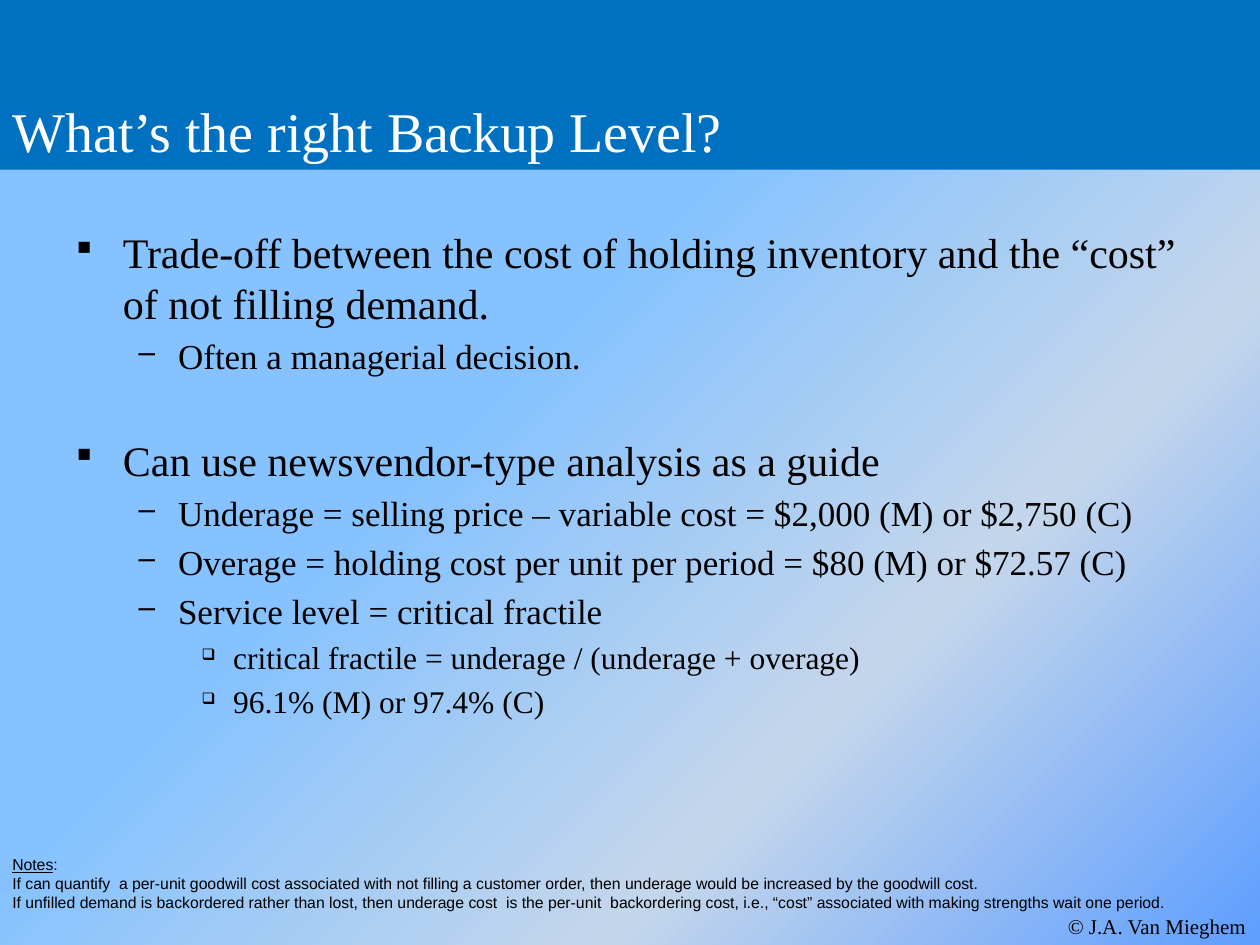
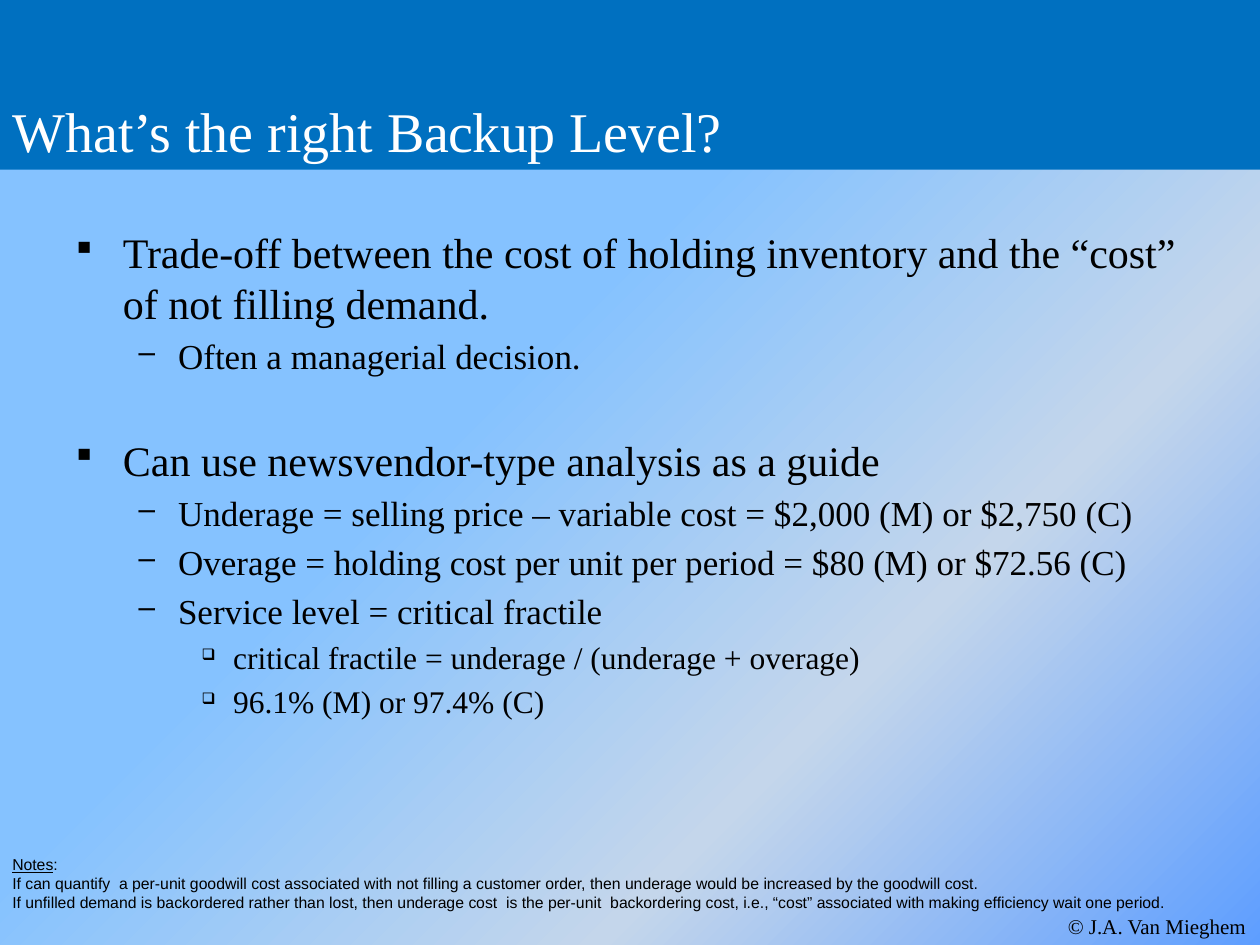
$72.57: $72.57 -> $72.56 (1023, 564)
strengths: strengths -> efficiency (1016, 903)
